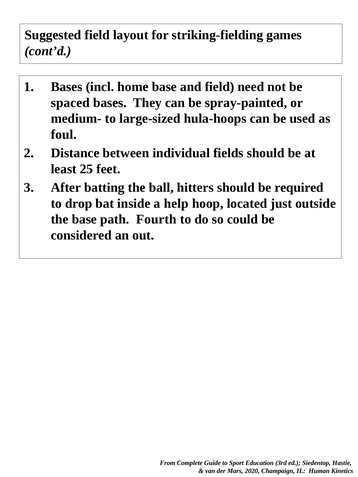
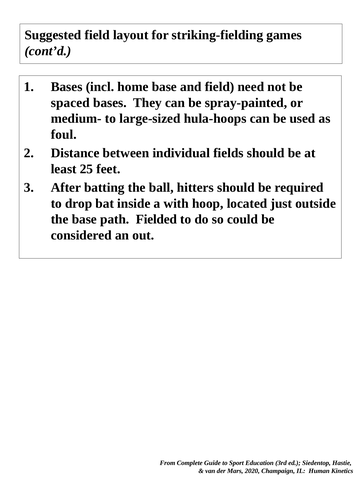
help: help -> with (176, 204)
Fourth: Fourth -> Fielded (156, 219)
